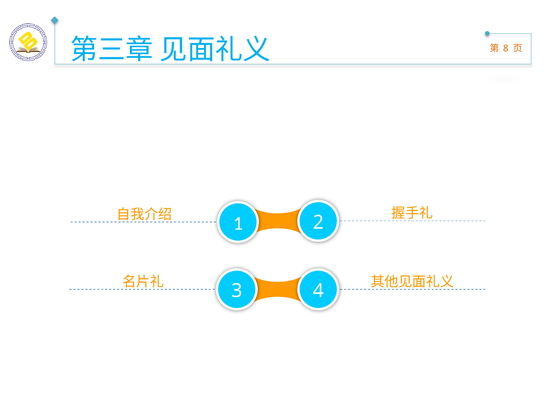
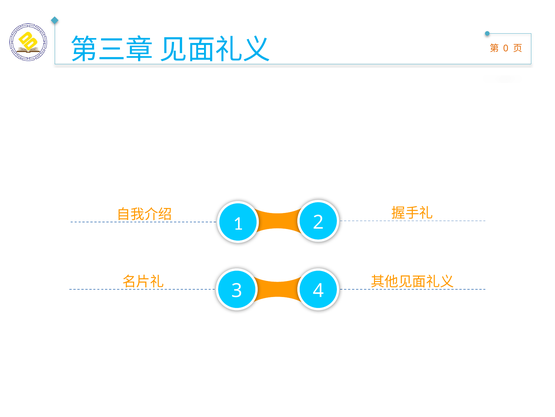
8: 8 -> 0 (506, 48)
